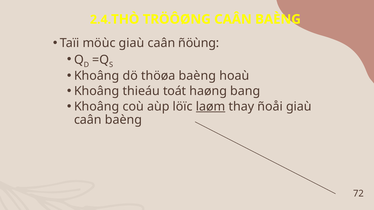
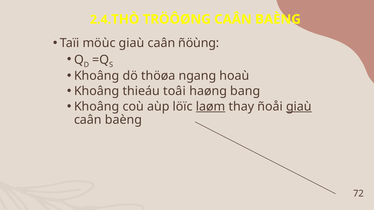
thöøa baèng: baèng -> ngang (197, 76)
toát: toát -> toâi (175, 91)
giaù underline: none -> present (299, 107)
